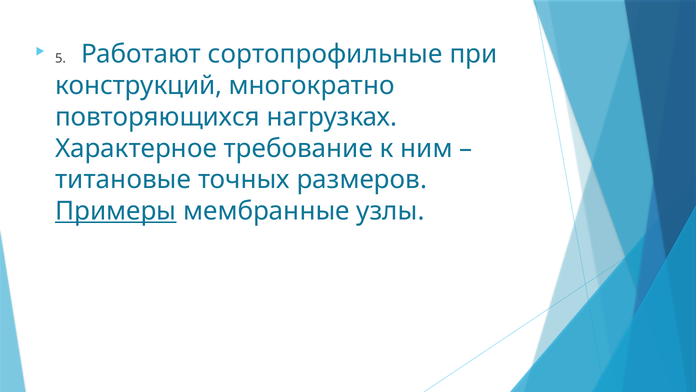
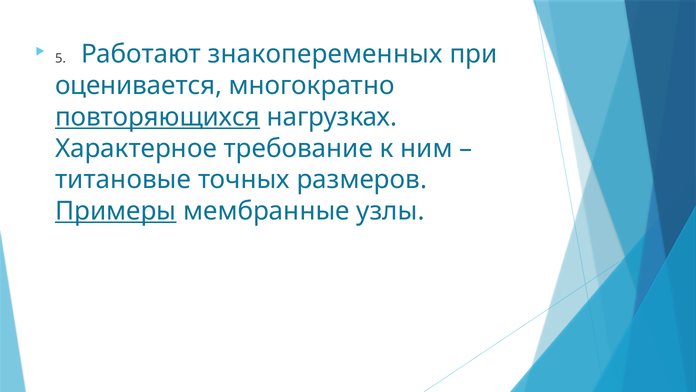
сортопрофильные: сортопрофильные -> знакопеременных (325, 54)
конструкций: конструкций -> оценивается (139, 86)
повторяющихся underline: none -> present (157, 117)
